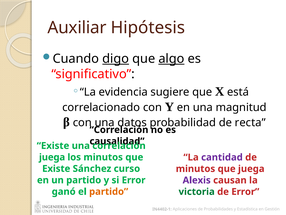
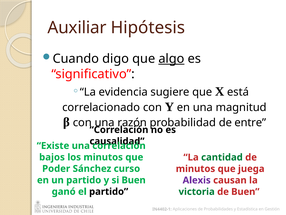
digo underline: present -> none (116, 59)
datos: datos -> razón (132, 122)
recta: recta -> entre (250, 122)
juega: juega -> bajos (52, 157)
cantidad colour: purple -> green (222, 157)
Existe: Existe -> Poder (56, 168)
si Error: Error -> Buen (134, 180)
partido colour: orange -> black (109, 191)
de Error: Error -> Buen (245, 191)
